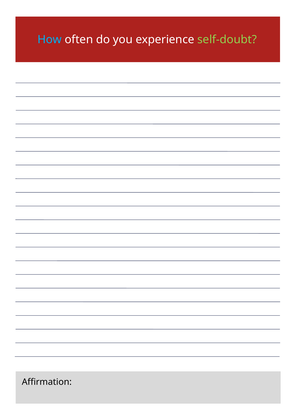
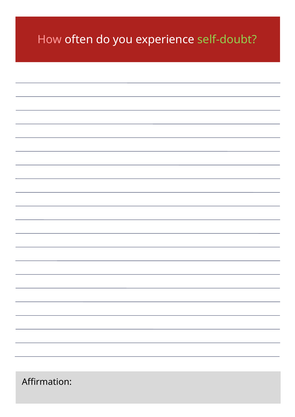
How colour: light blue -> pink (50, 40)
